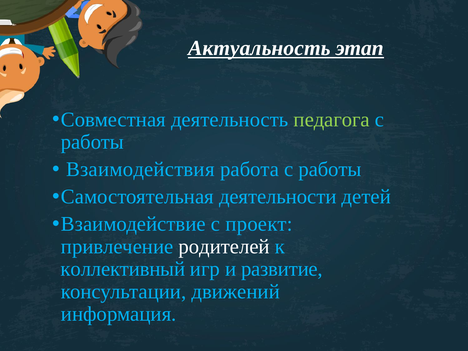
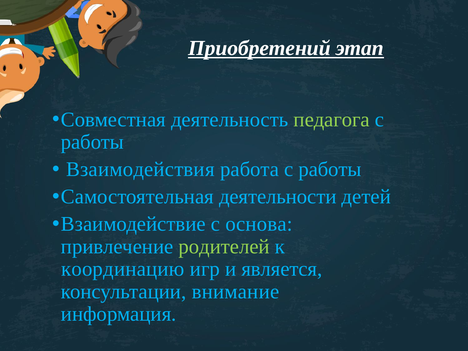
Актуальность: Актуальность -> Приобретений (259, 48)
проект: проект -> основа (259, 224)
родителей colour: white -> light green (224, 247)
коллективный: коллективный -> координацию (123, 269)
развитие: развитие -> является (282, 269)
движений: движений -> внимание (236, 291)
